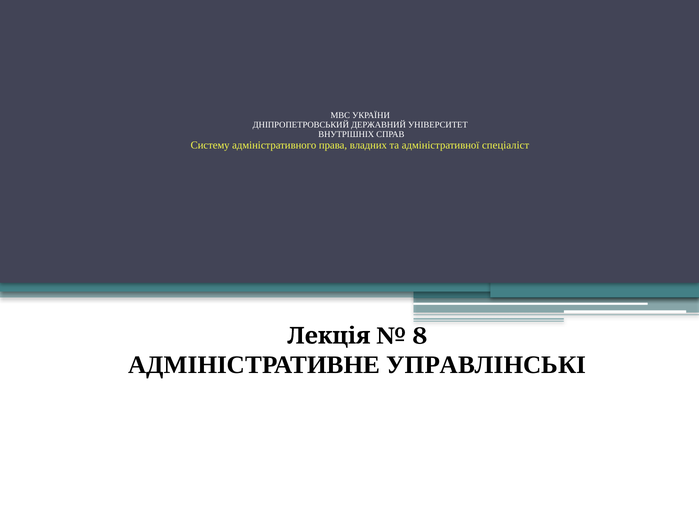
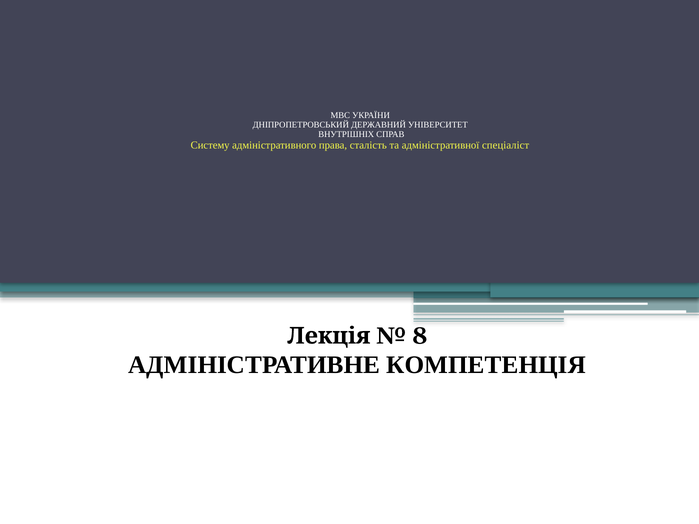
владних: владних -> сталість (368, 145)
УПРАВЛІНСЬКІ: УПРАВЛІНСЬКІ -> КОМПЕТЕНЦІЯ (486, 365)
